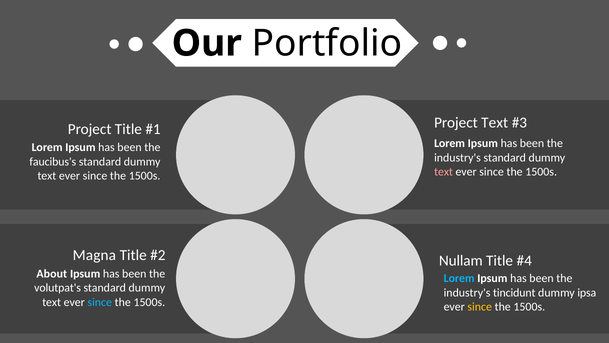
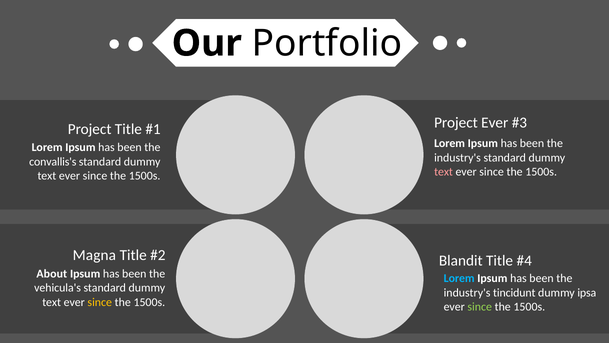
Project Text: Text -> Ever (495, 123)
faucibus's: faucibus's -> convallis's (53, 161)
Nullam: Nullam -> Blandit (461, 261)
volutpat's: volutpat's -> vehicula's (58, 288)
since colour: light blue -> yellow (100, 302)
since colour: yellow -> light green (480, 307)
